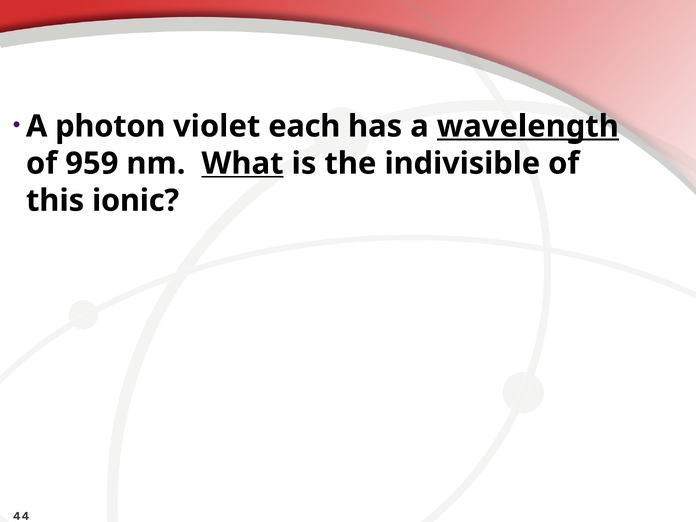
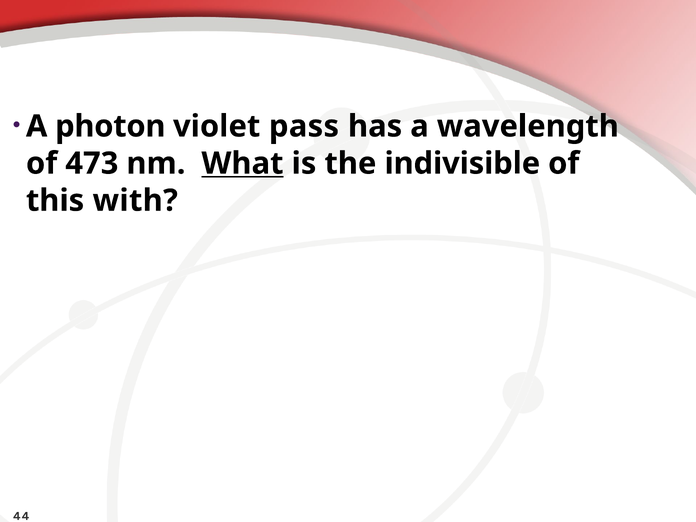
each: each -> pass (304, 126)
wavelength underline: present -> none (528, 126)
959: 959 -> 473 (92, 163)
ionic: ionic -> with (135, 201)
